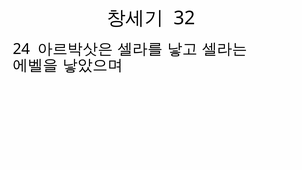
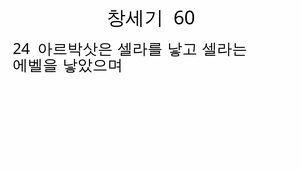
32: 32 -> 60 (184, 18)
